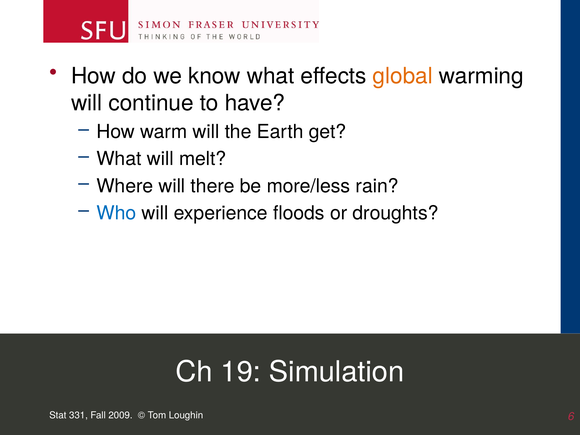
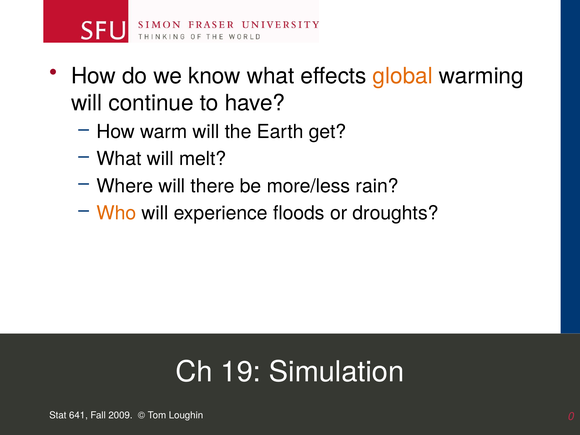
Who colour: blue -> orange (116, 213)
331: 331 -> 641 (78, 415)
6: 6 -> 0 (571, 416)
